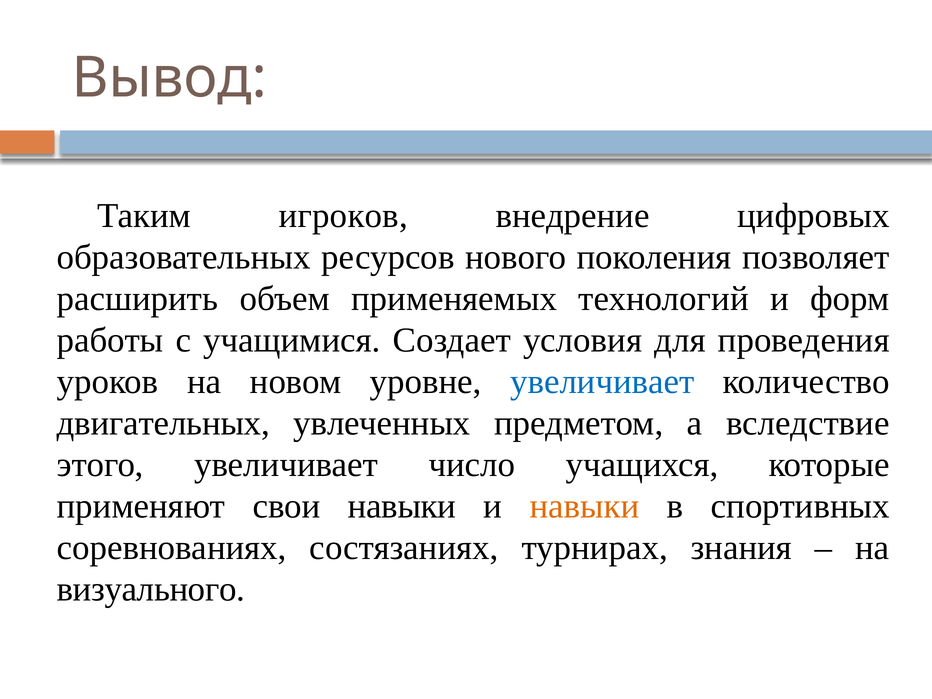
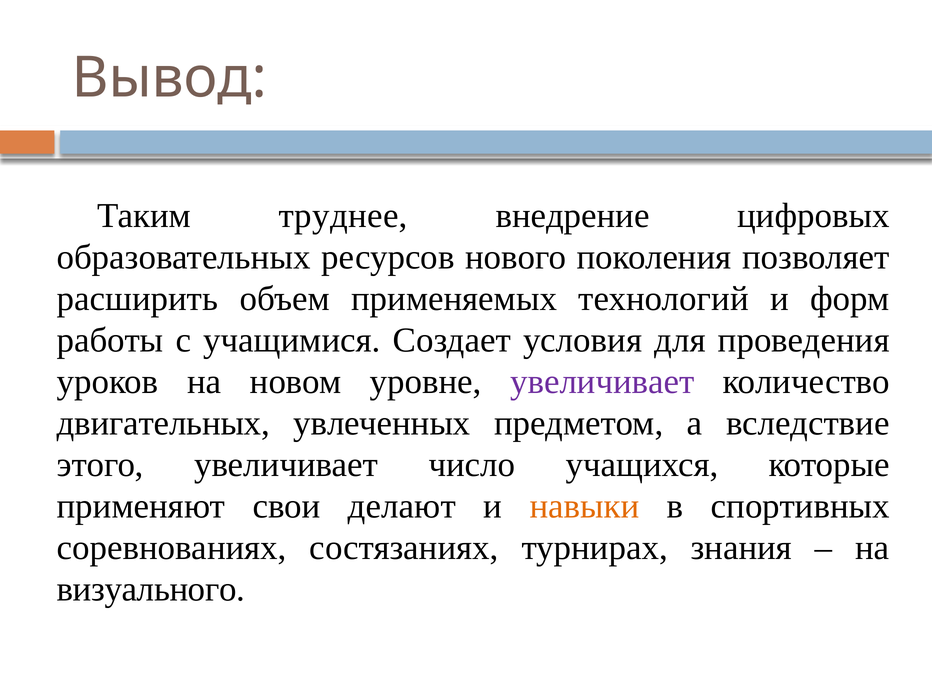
игроков: игроков -> труднее (343, 216)
увеличивает colour: blue -> purple (602, 382)
свои навыки: навыки -> делают (402, 506)
